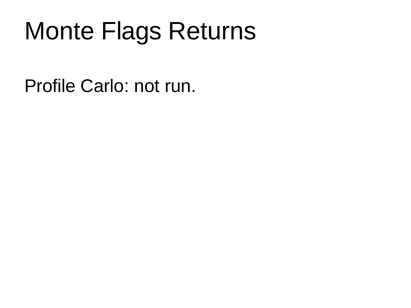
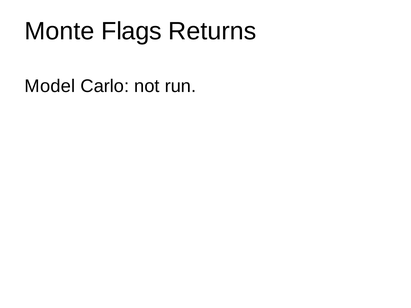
Profile: Profile -> Model (50, 86)
